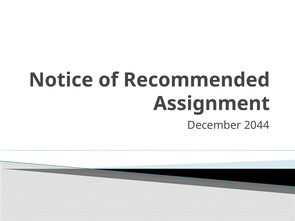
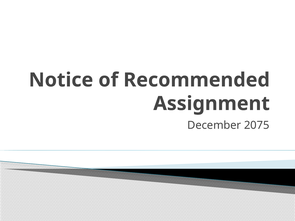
2044: 2044 -> 2075 (257, 125)
